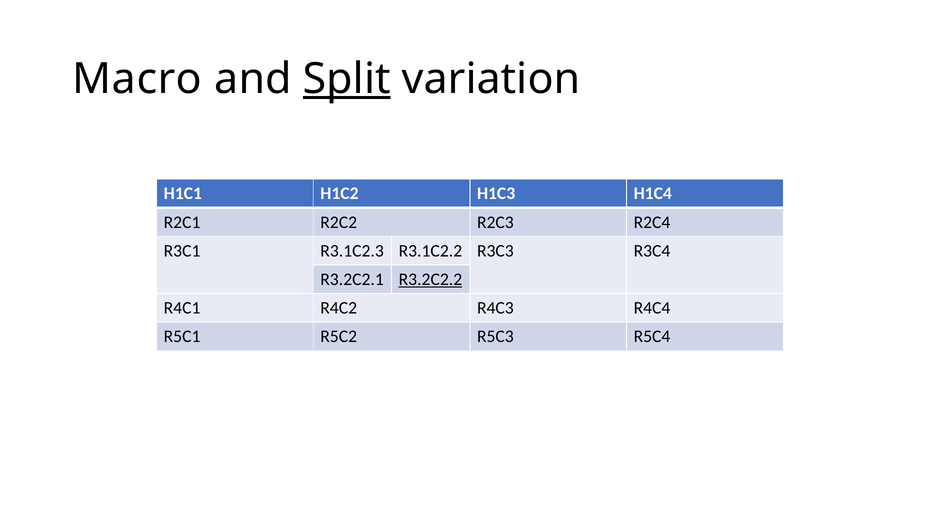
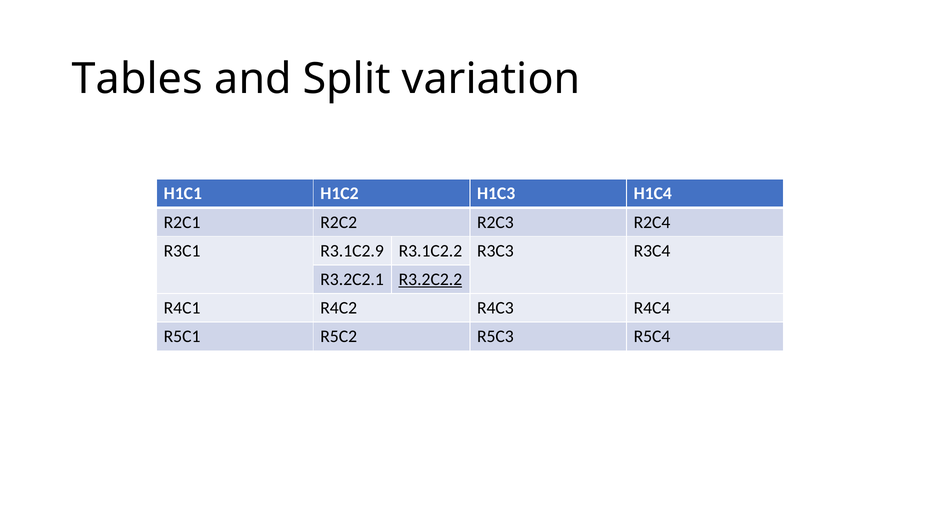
Macro: Macro -> Tables (137, 79)
Split underline: present -> none (347, 79)
R3.1C2.3: R3.1C2.3 -> R3.1C2.9 (352, 251)
